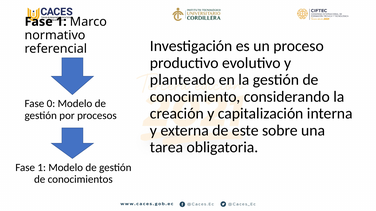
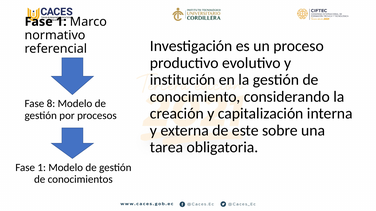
planteado: planteado -> institución (183, 80)
0: 0 -> 8 (51, 104)
